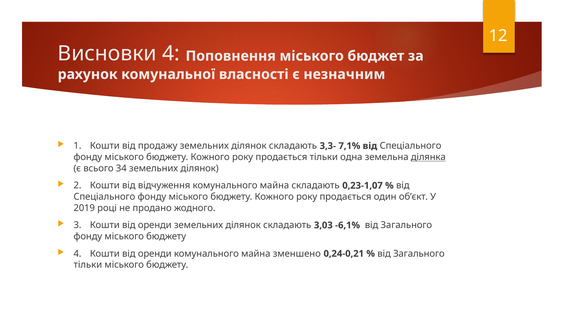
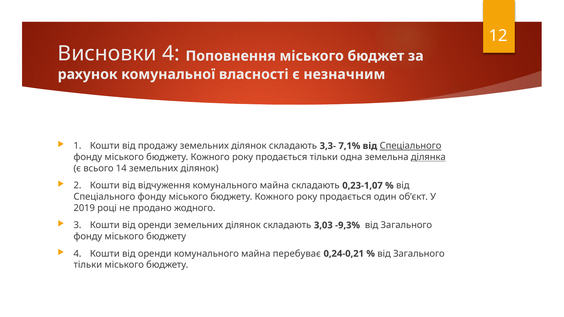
Спеціального underline: none -> present (411, 146)
34: 34 -> 14 (121, 169)
-6,1%: -6,1% -> -9,3% (348, 225)
зменшено: зменшено -> перебуває (297, 254)
